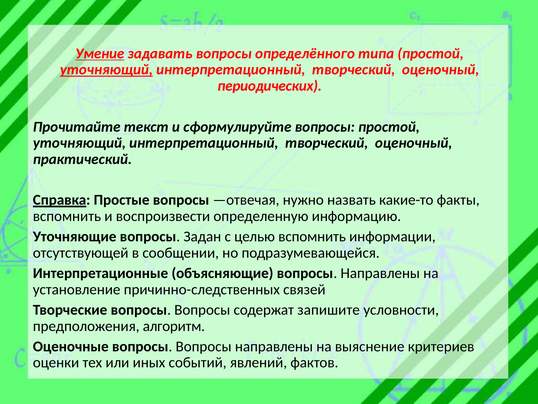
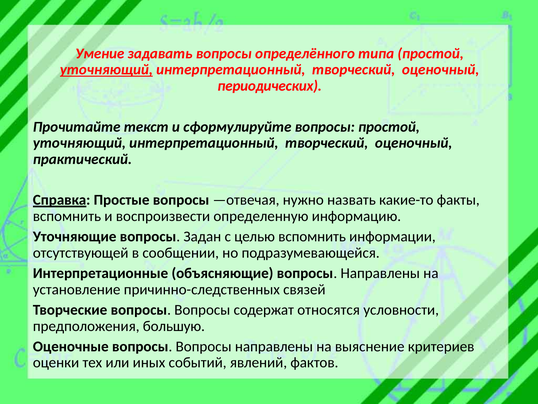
Умение underline: present -> none (100, 53)
запишите: запишите -> относятся (329, 310)
алгоритм: алгоритм -> большую (174, 326)
